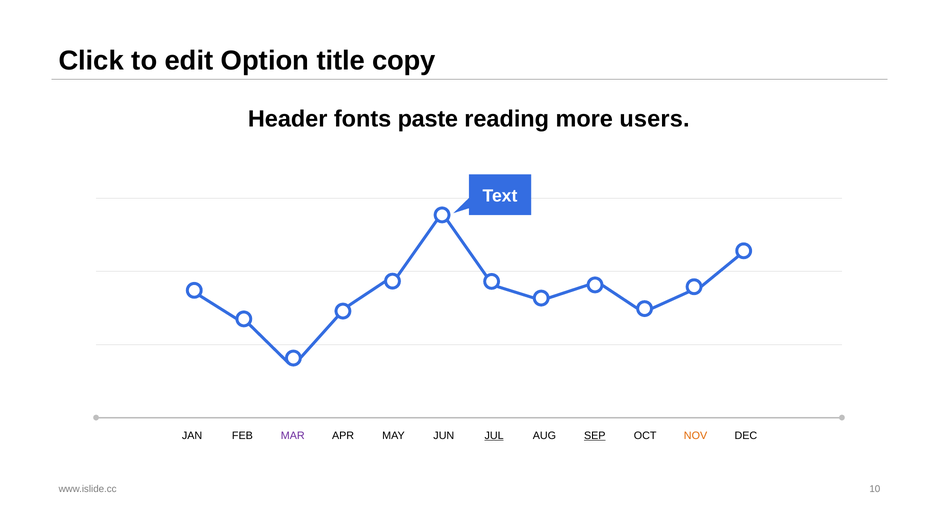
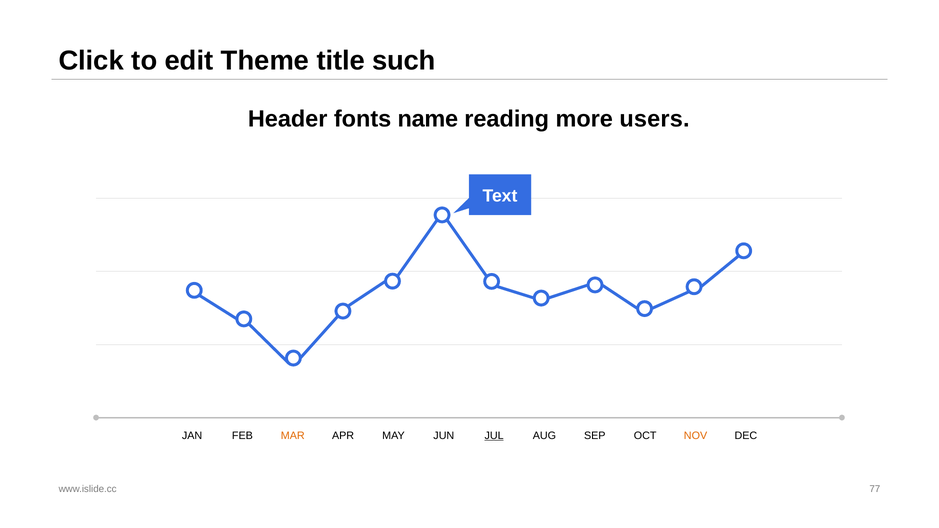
Option: Option -> Theme (265, 61)
copy: copy -> such (404, 61)
paste: paste -> name (428, 119)
MAR colour: purple -> orange (293, 436)
SEP underline: present -> none (595, 436)
10: 10 -> 77 (875, 489)
